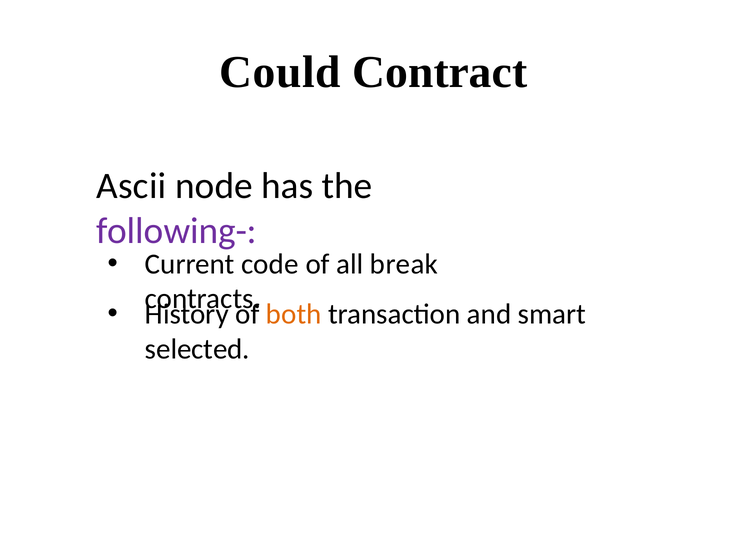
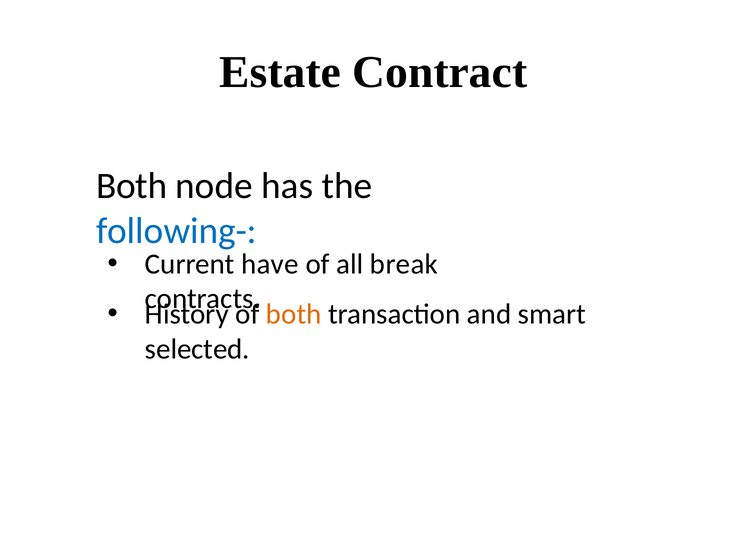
Could: Could -> Estate (280, 72)
Ascii: Ascii -> Both (132, 186)
following- colour: purple -> blue (176, 231)
code: code -> have (270, 264)
